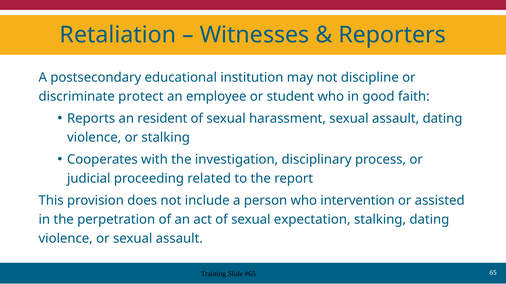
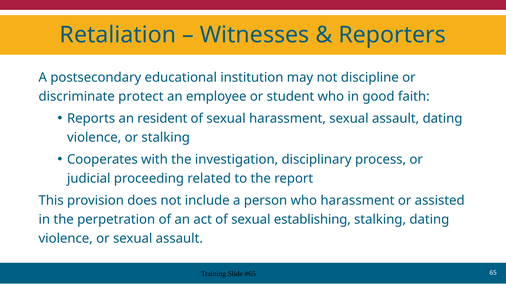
who intervention: intervention -> harassment (357, 201)
expectation: expectation -> establishing (312, 220)
